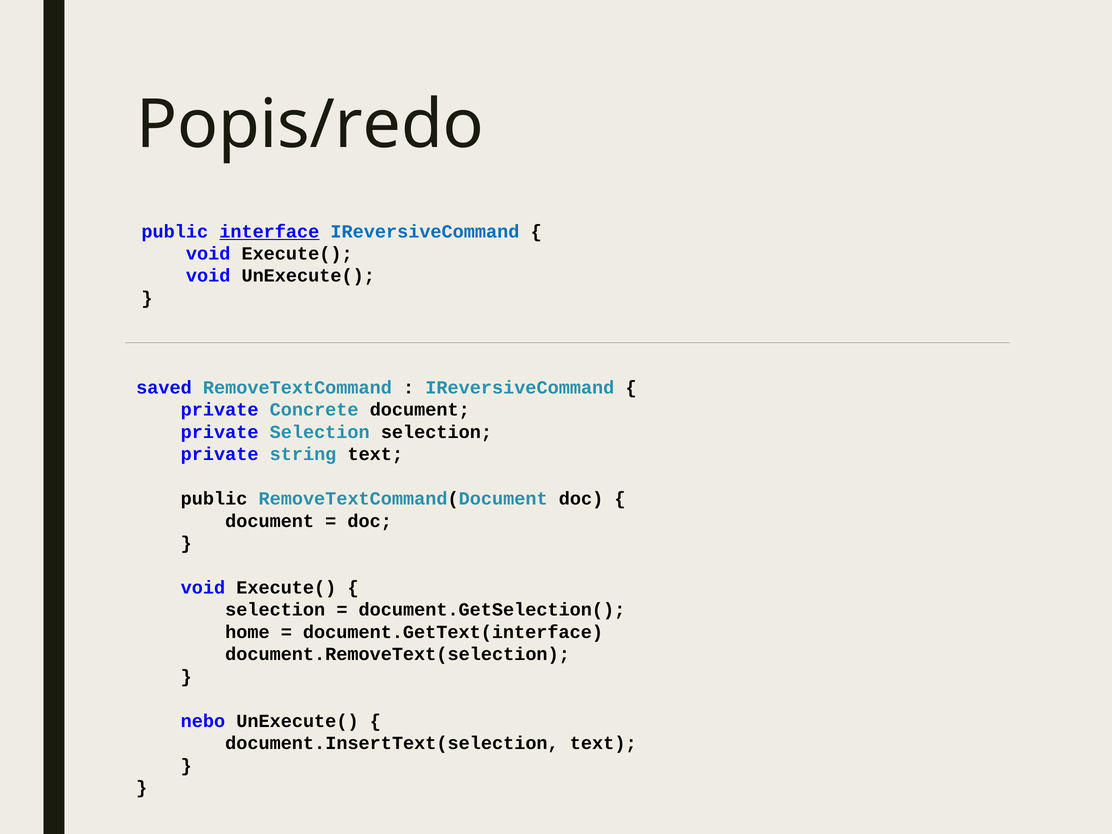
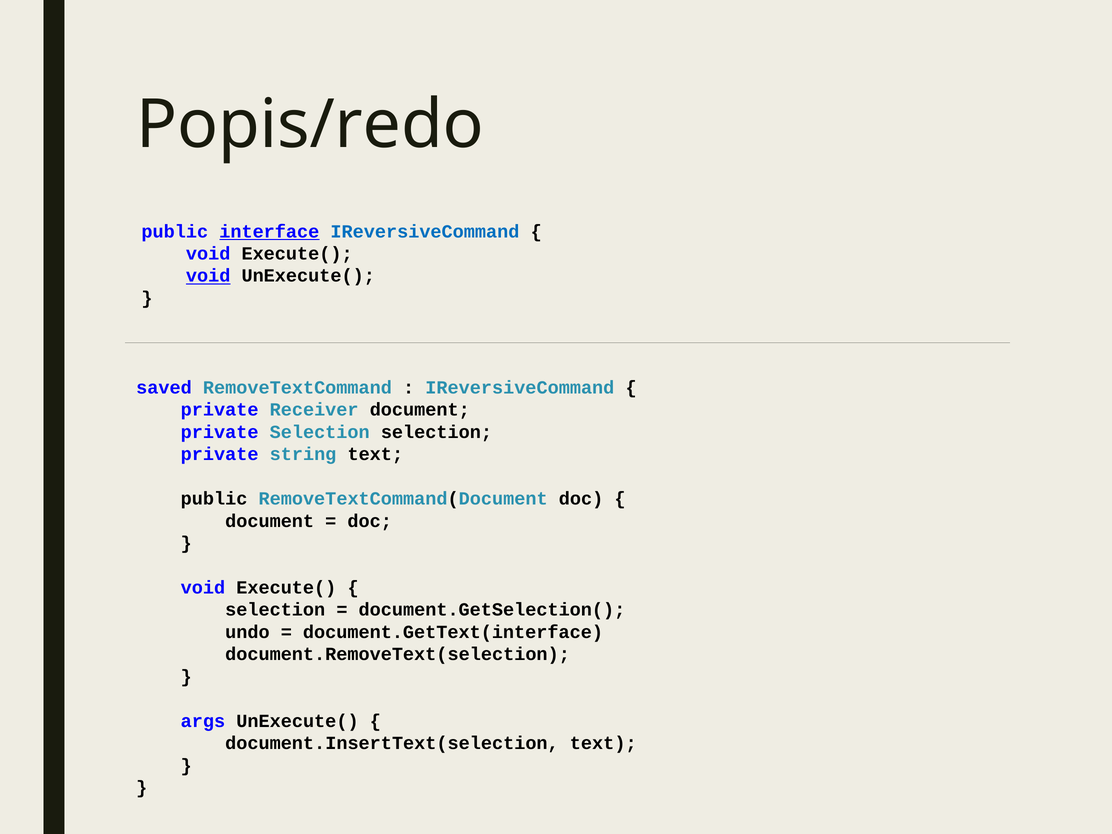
void underline: none -> present (208, 276)
Concrete: Concrete -> Receiver (314, 410)
home: home -> undo (247, 632)
nebo: nebo -> args (203, 721)
